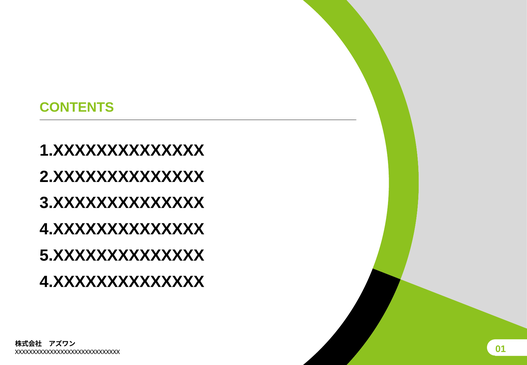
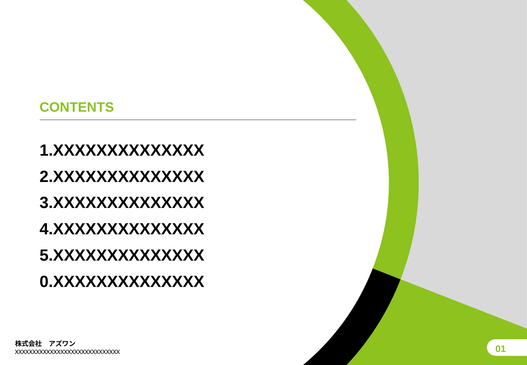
4.XXXXXXXXXXXXXX: 4.XXXXXXXXXXXXXX -> 0.XXXXXXXXXXXXXX (122, 282)
